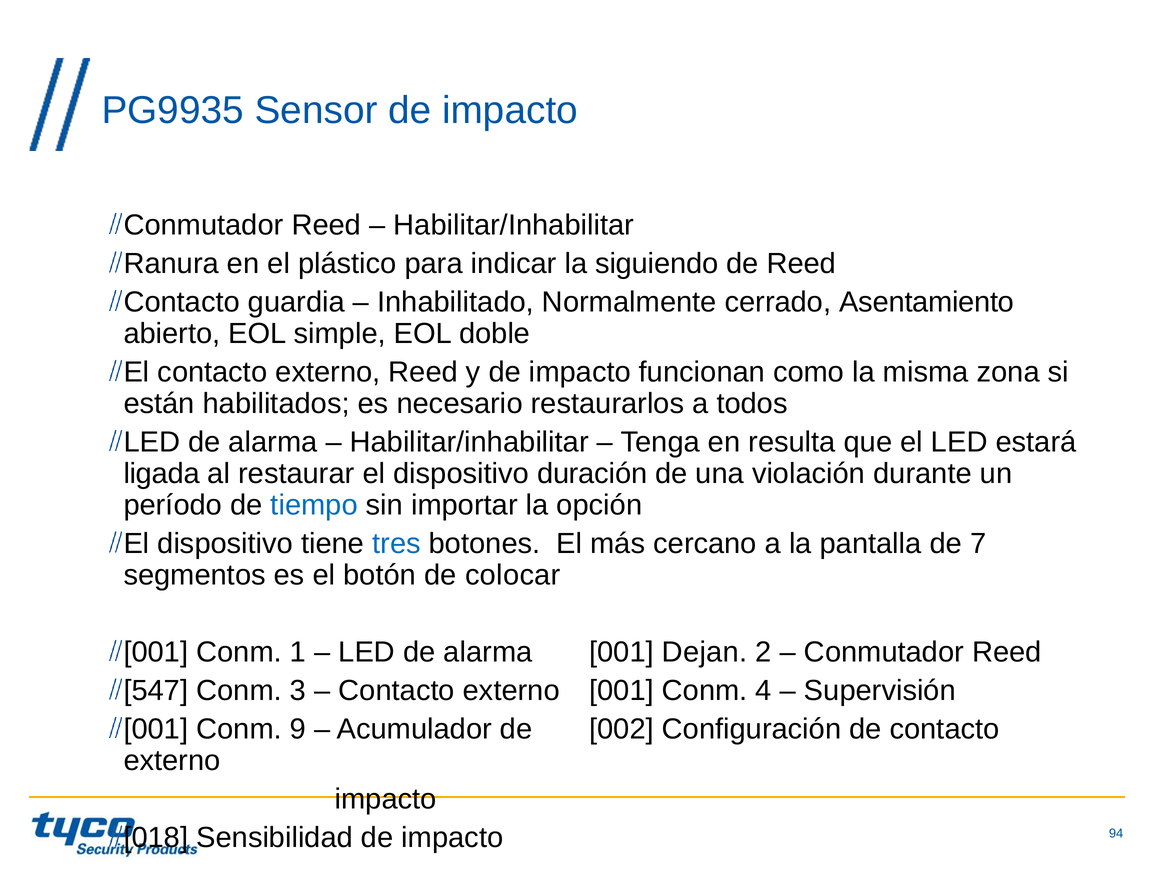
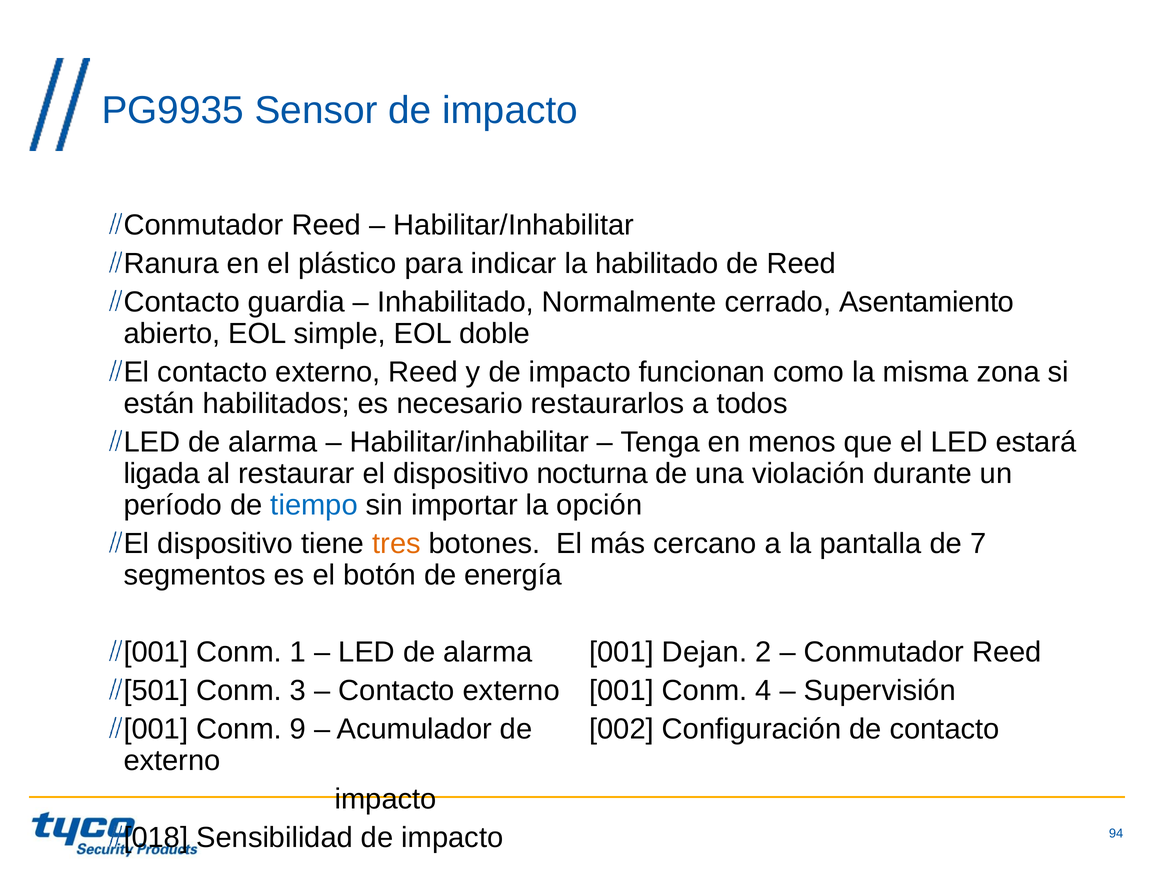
siguiendo: siguiendo -> habilitado (657, 264)
resulta: resulta -> menos (792, 442)
duración: duración -> nocturna (592, 474)
tres colour: blue -> orange (397, 544)
colocar: colocar -> energía (513, 575)
547: 547 -> 501 (156, 691)
